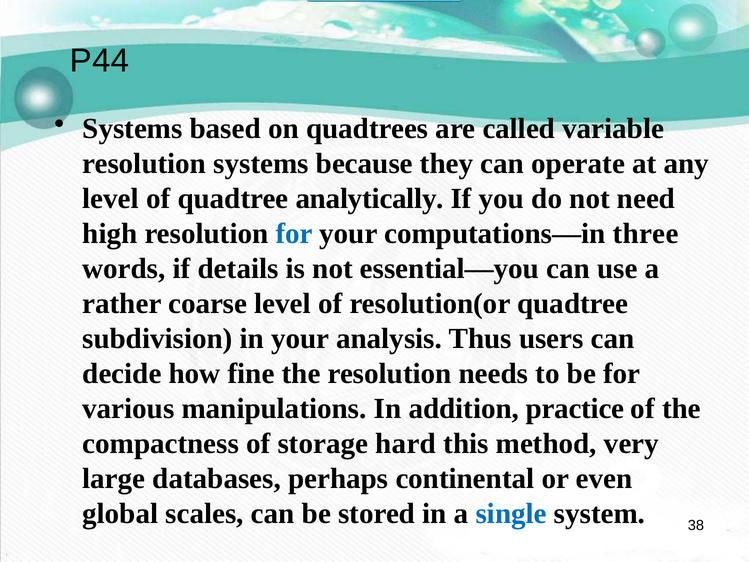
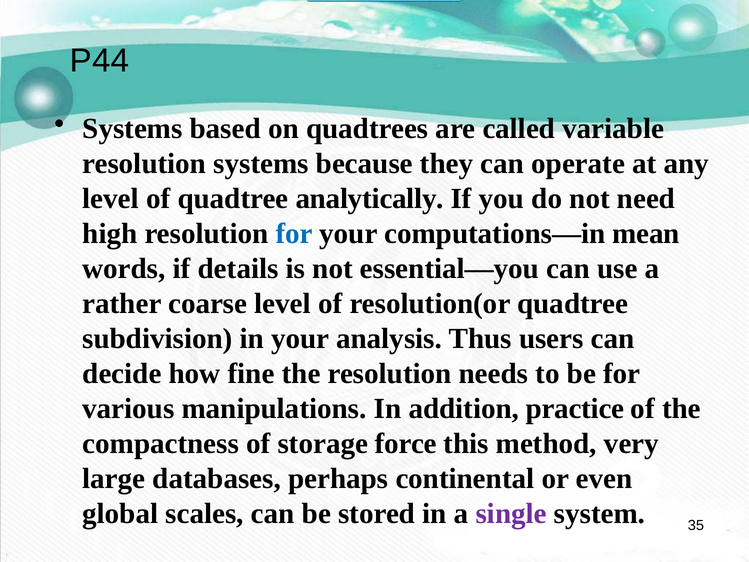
three: three -> mean (646, 234)
hard: hard -> force (406, 443)
single colour: blue -> purple (511, 513)
38: 38 -> 35 (696, 525)
